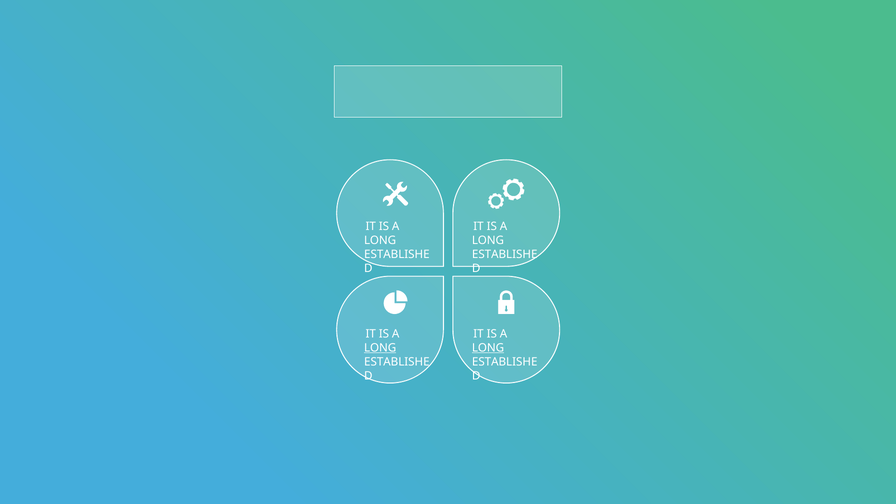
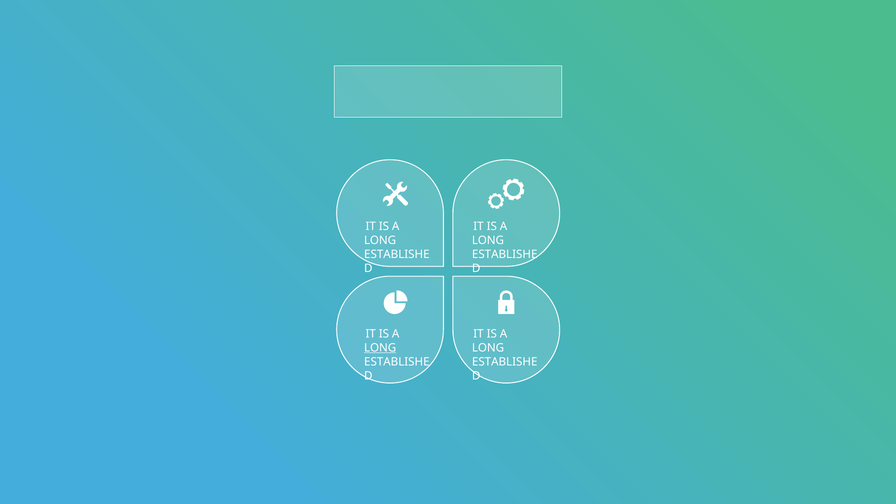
LONG underline: present -> none (488, 348)
